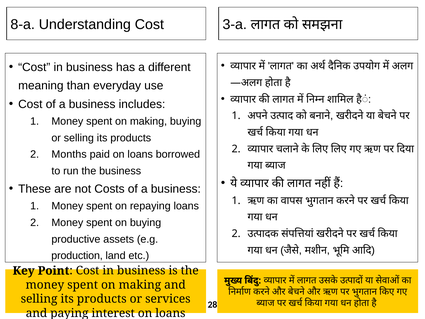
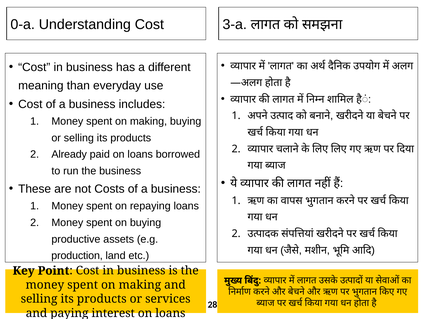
8-a: 8-a -> 0-a (23, 24)
Months: Months -> Already (69, 154)
